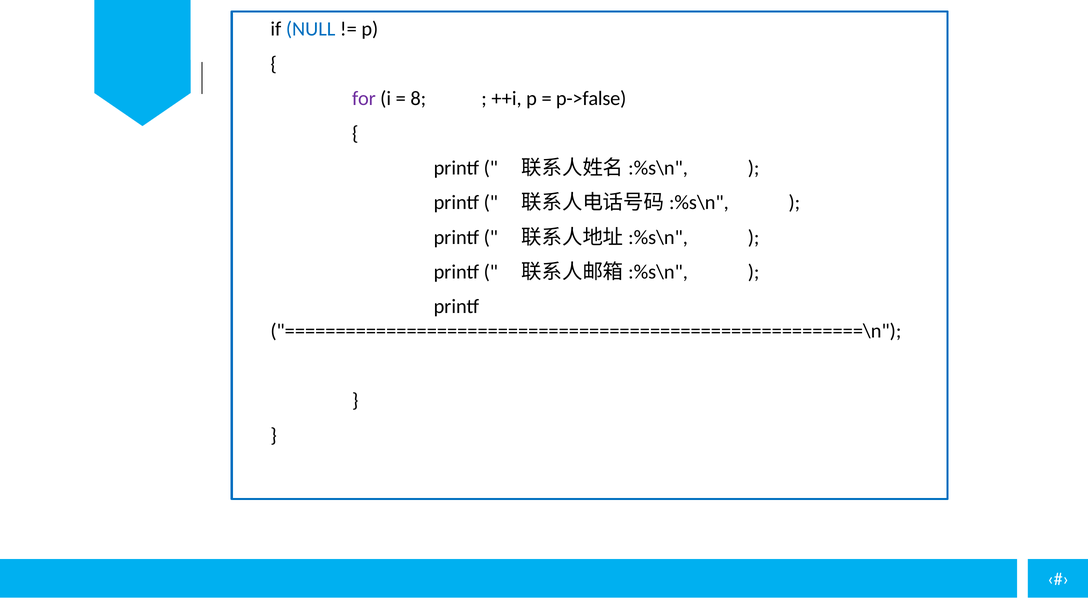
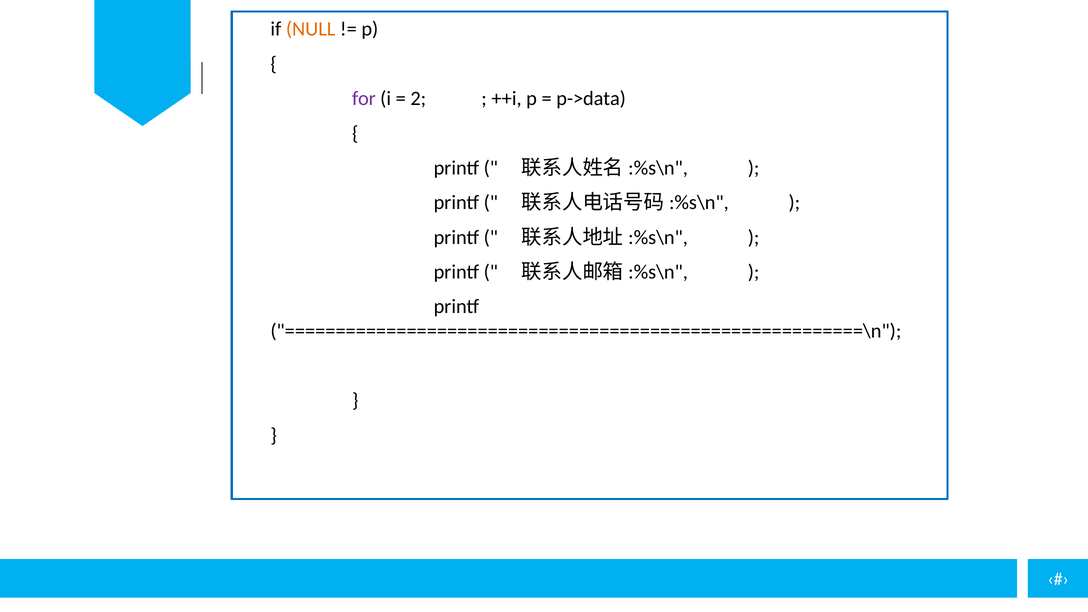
NULL colour: blue -> orange (311, 29)
8: 8 -> 2 (418, 99)
p->false: p->false -> p->data (591, 99)
